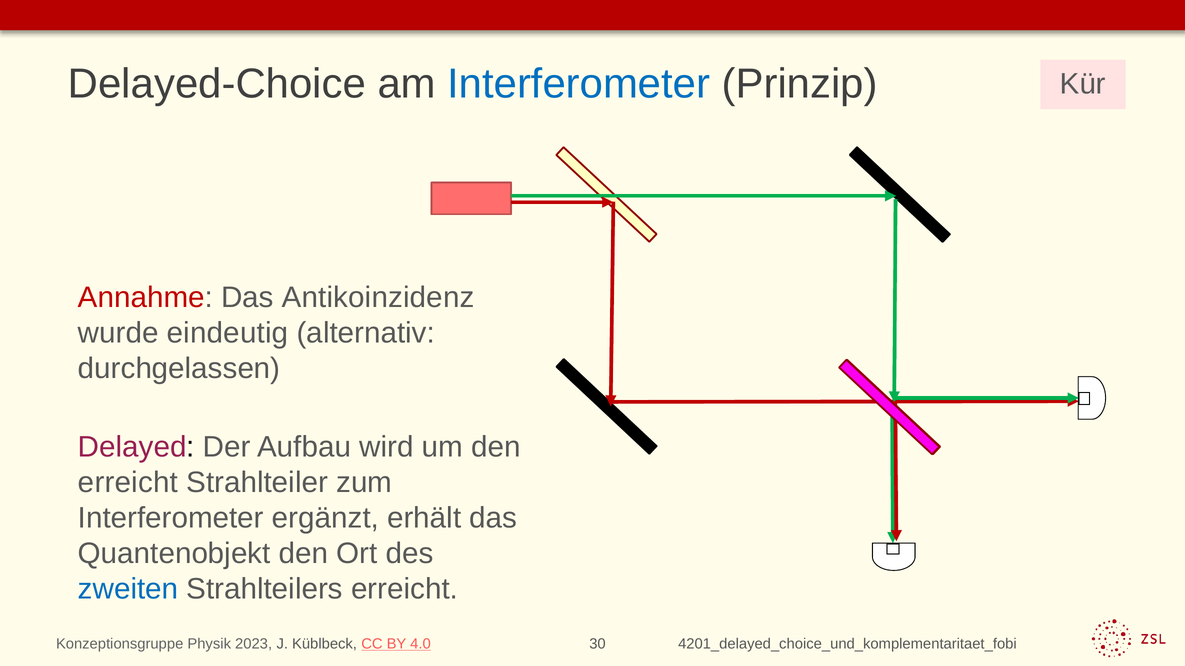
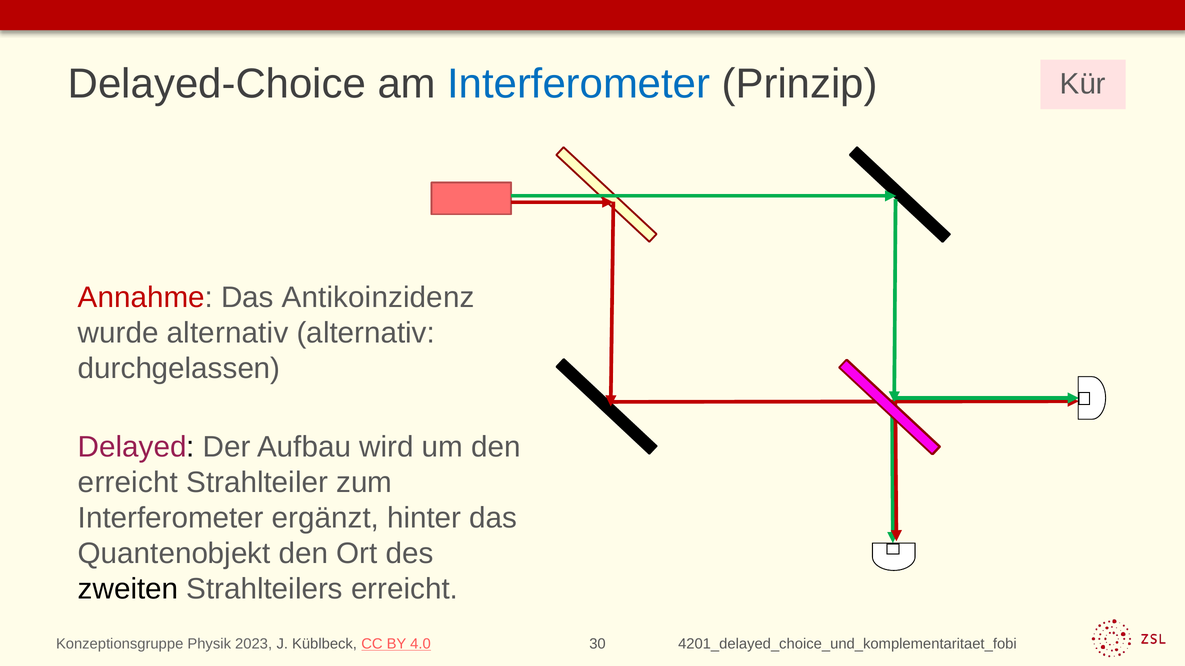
wurde eindeutig: eindeutig -> alternativ (228, 333)
erhält: erhält -> hinter (424, 519)
zweiten colour: blue -> black (128, 590)
